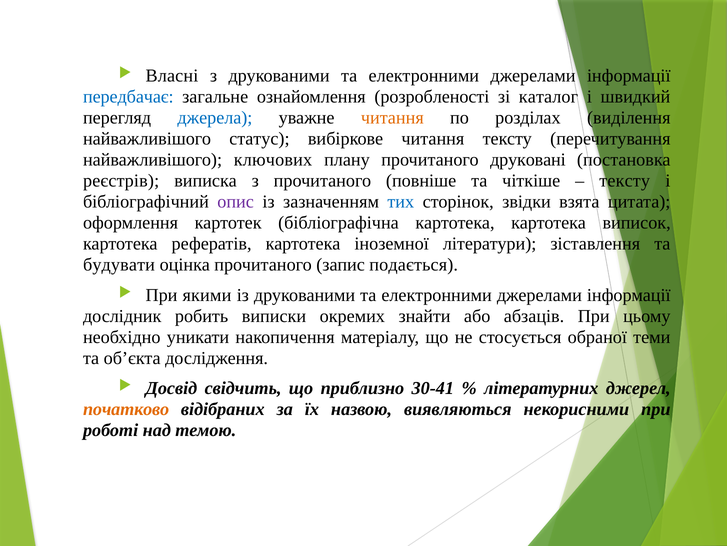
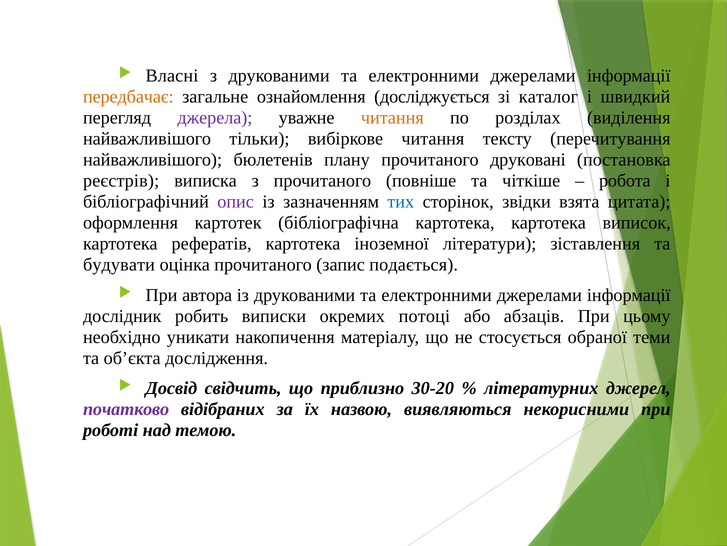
передбачає colour: blue -> orange (128, 97)
розробленості: розробленості -> досліджується (432, 97)
джерела colour: blue -> purple (215, 118)
статус: статус -> тільки (259, 139)
ключових: ключових -> бюлетенів (273, 160)
тексту: тексту -> робота (625, 181)
якими: якими -> автора (207, 295)
знайти: знайти -> потоці (424, 316)
30-41: 30-41 -> 30-20 (433, 388)
початково colour: orange -> purple (126, 409)
